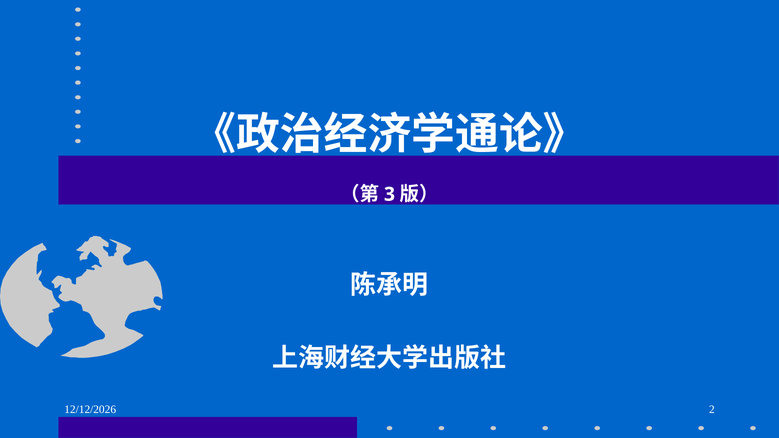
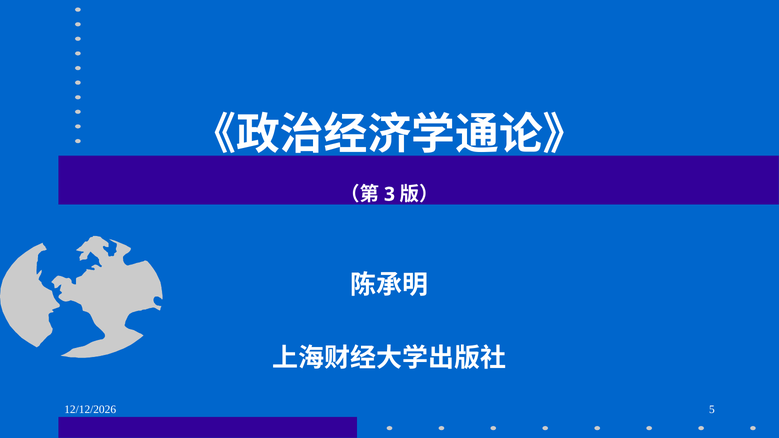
2: 2 -> 5 (712, 410)
